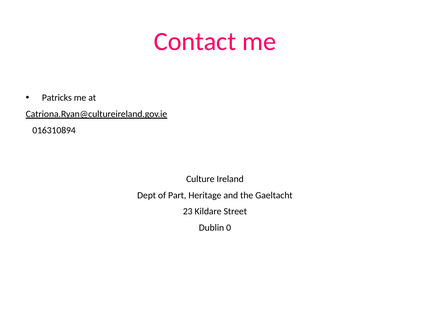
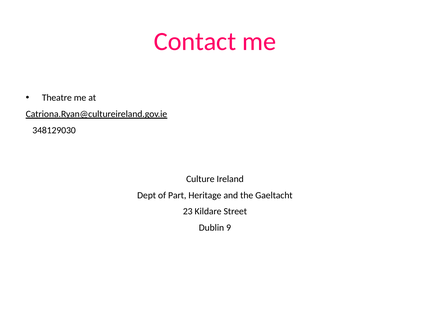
Patricks: Patricks -> Theatre (57, 98)
016310894: 016310894 -> 348129030 (54, 131)
0: 0 -> 9 (229, 228)
